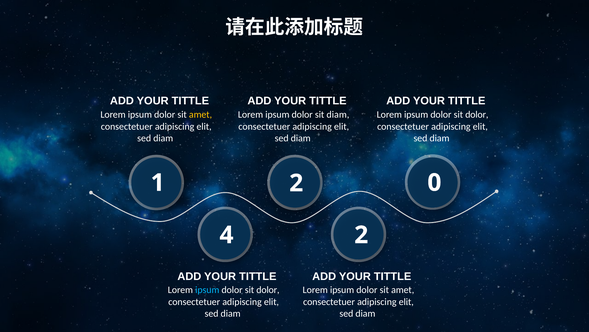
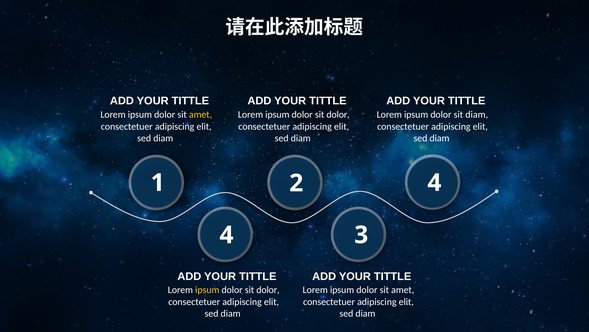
diam: diam -> dolor (338, 114)
dolor: dolor -> diam (477, 114)
2 0: 0 -> 4 (434, 182)
4 2: 2 -> 3 (361, 235)
ipsum colour: light blue -> yellow (207, 289)
